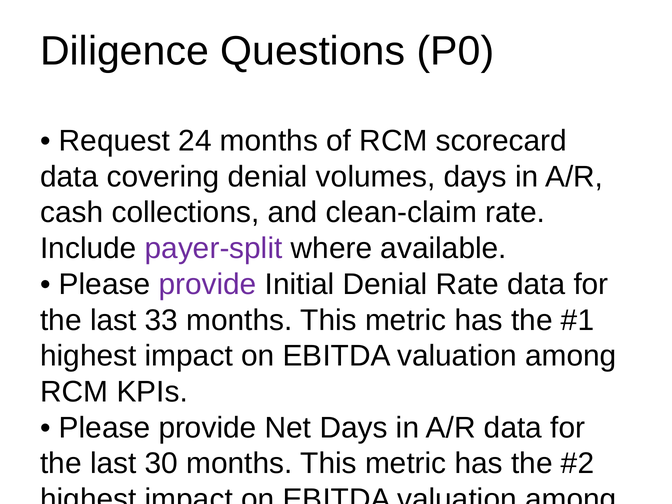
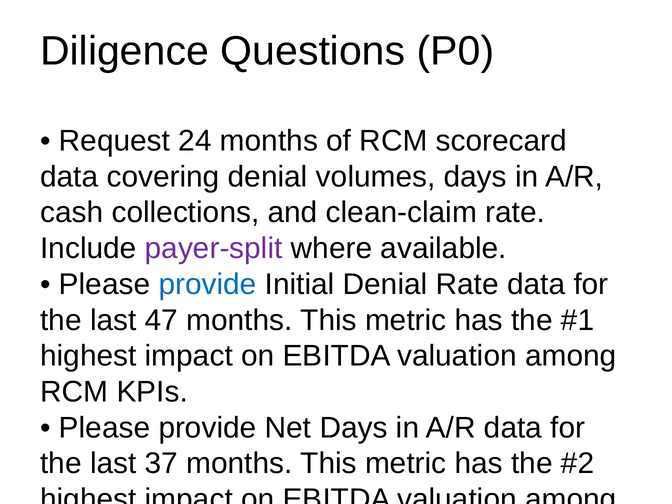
provide colour: purple -> blue (207, 284)
33: 33 -> 47 (161, 320)
30: 30 -> 37 (161, 464)
